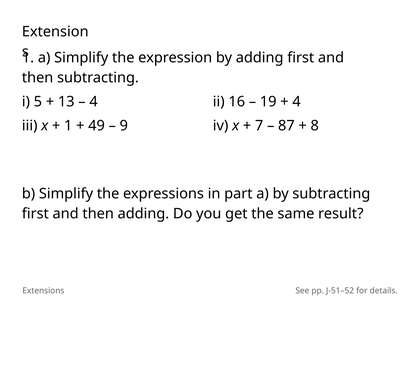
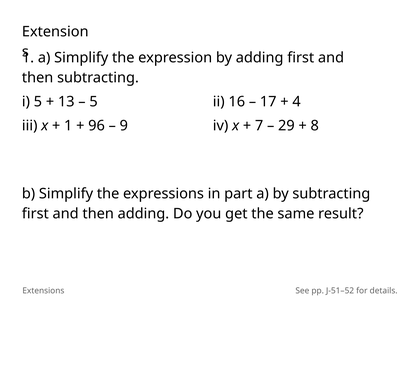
4: 4 -> 5 (94, 102)
19: 19 -> 17 (268, 102)
49: 49 -> 96 (97, 126)
87: 87 -> 29 (286, 126)
